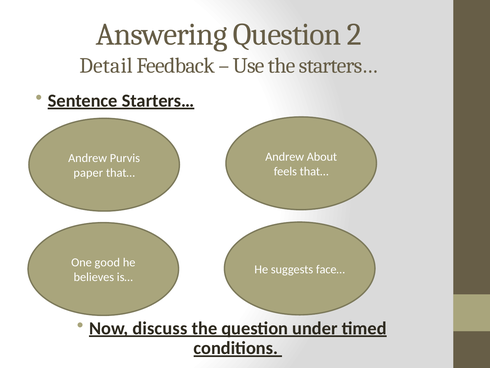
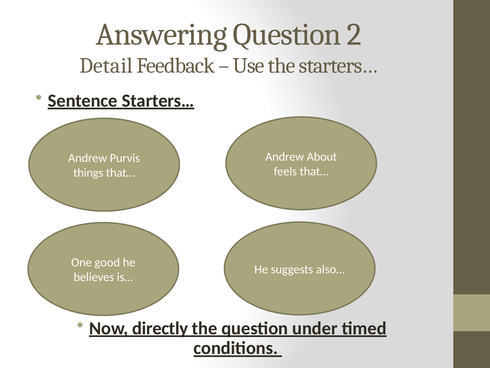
paper: paper -> things (88, 173)
face…: face… -> also… (330, 269)
discuss: discuss -> directly (160, 328)
